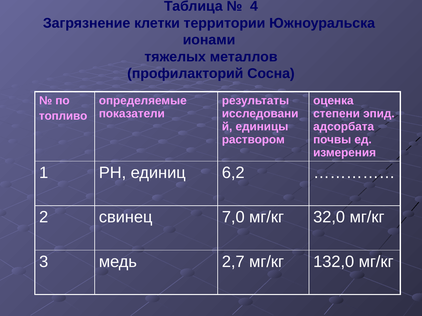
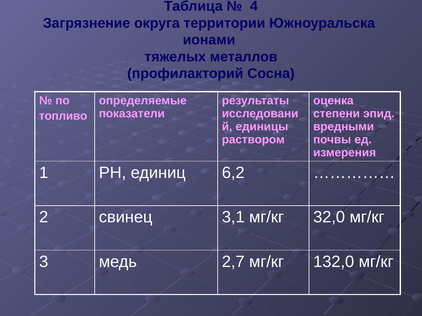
клетки: клетки -> округа (157, 23)
адсорбата: адсорбата -> вредными (344, 127)
7,0: 7,0 -> 3,1 (233, 217)
